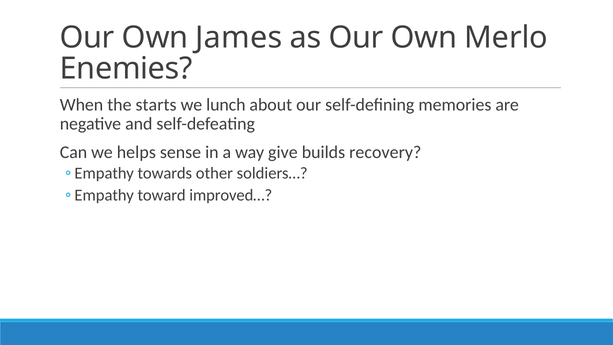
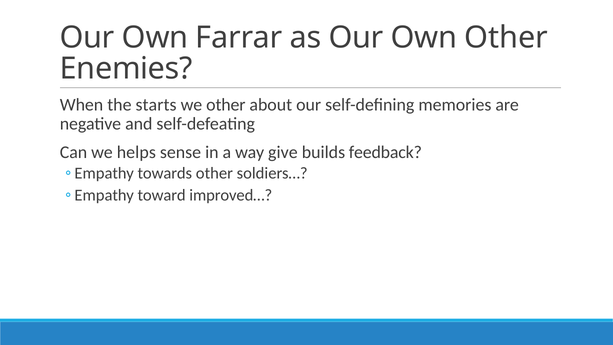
James: James -> Farrar (239, 37)
Own Merlo: Merlo -> Other (506, 37)
we lunch: lunch -> other (226, 105)
recovery: recovery -> feedback (385, 152)
